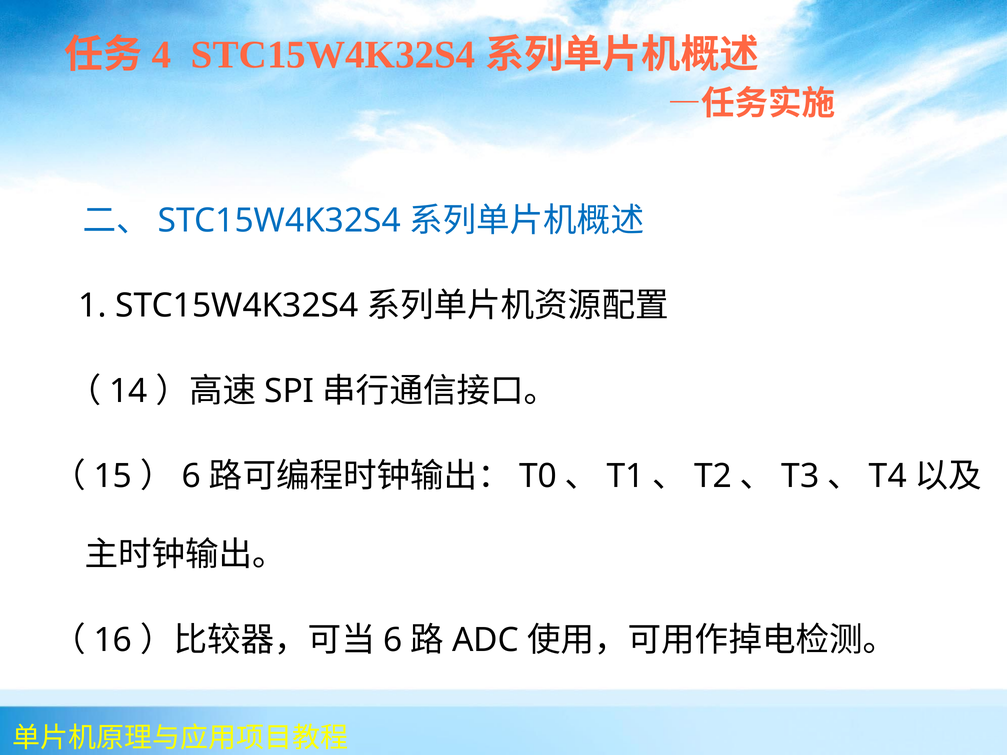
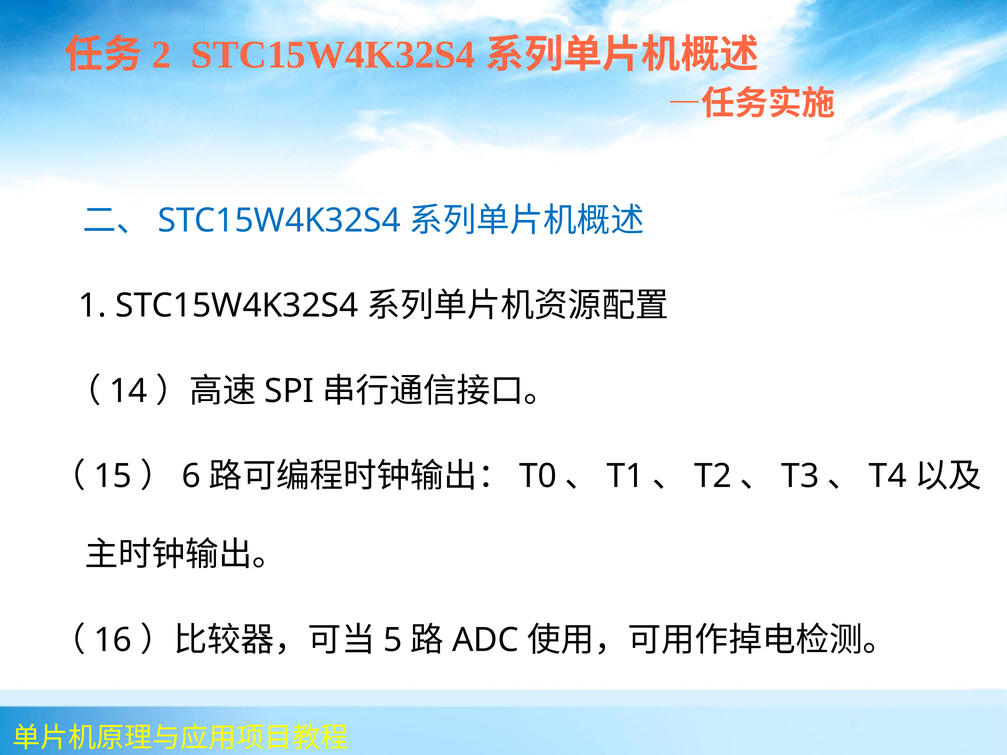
4: 4 -> 2 (162, 55)
6: 6 -> 5 (393, 640)
